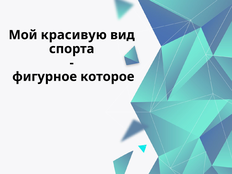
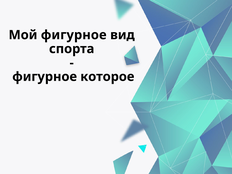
Мой красивую: красивую -> фигурное (74, 35)
